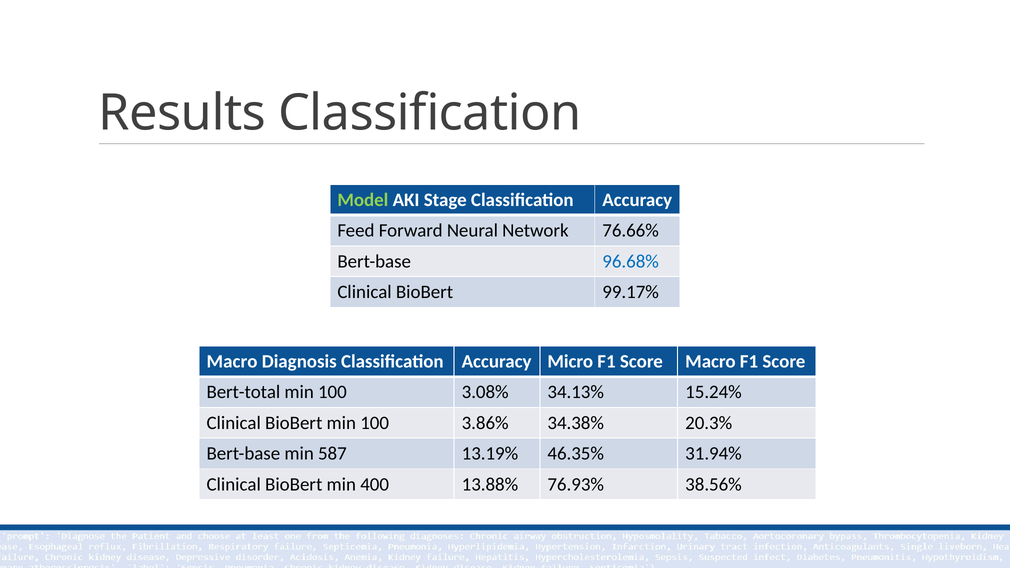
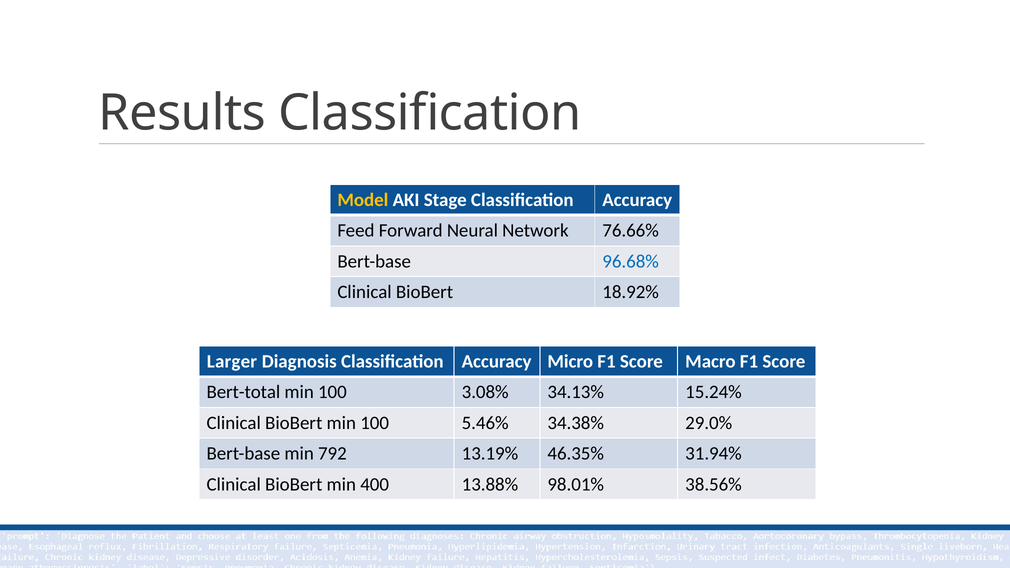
Model colour: light green -> yellow (363, 200)
99.17%: 99.17% -> 18.92% (631, 292)
Macro: Macro -> Larger (232, 362)
3.86%: 3.86% -> 5.46% (485, 423)
20.3%: 20.3% -> 29.0% (709, 423)
587: 587 -> 792 (332, 454)
76.93%: 76.93% -> 98.01% (576, 484)
